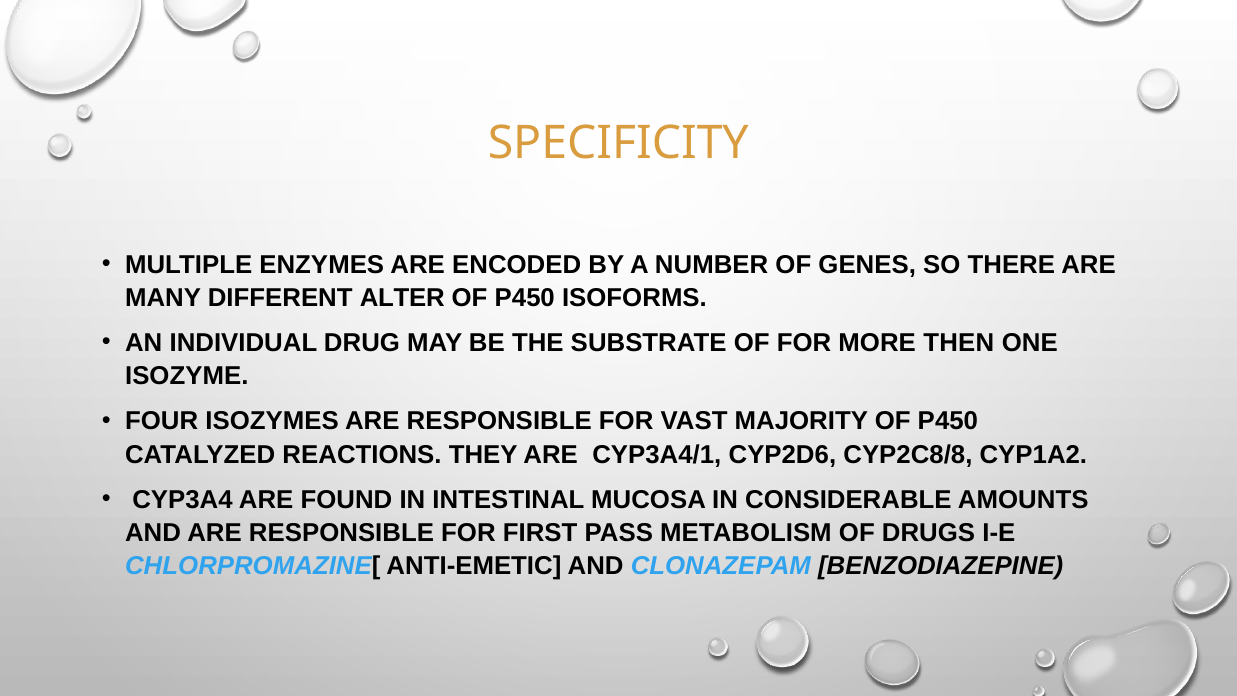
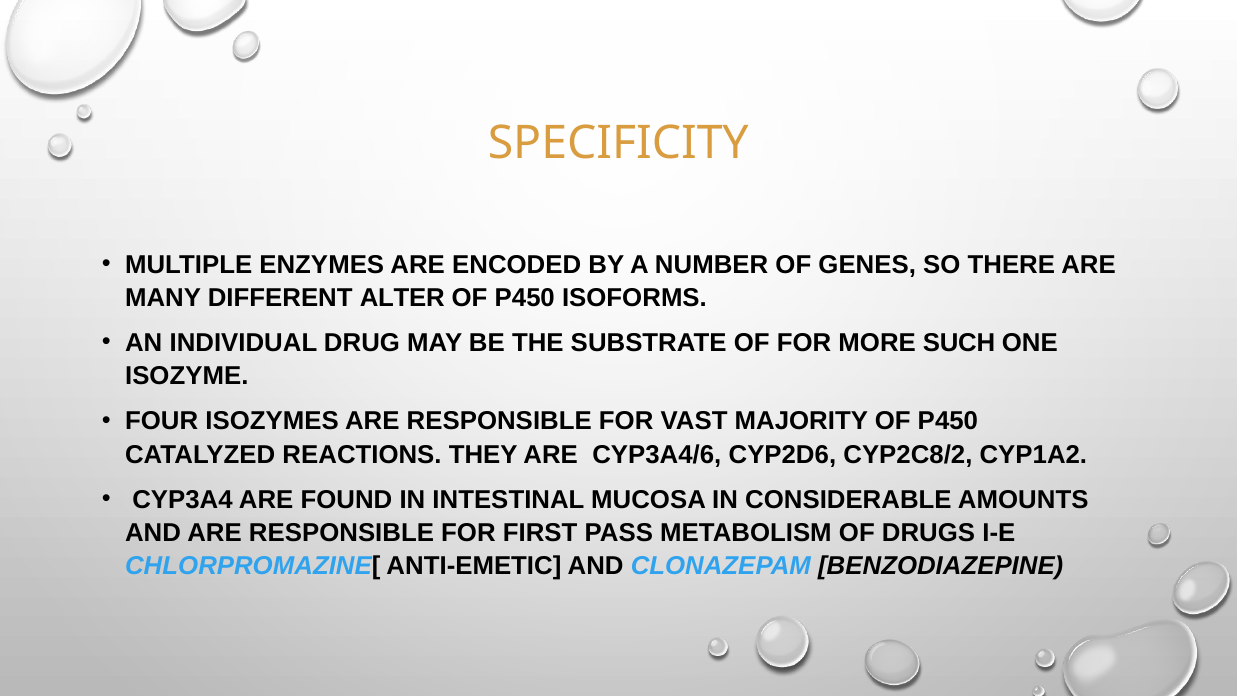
THEN: THEN -> SUCH (959, 343)
CYP3A4/1: CYP3A4/1 -> CYP3A4/6 (657, 455)
CYP2C8/8: CYP2C8/8 -> CYP2C8/2 (908, 455)
